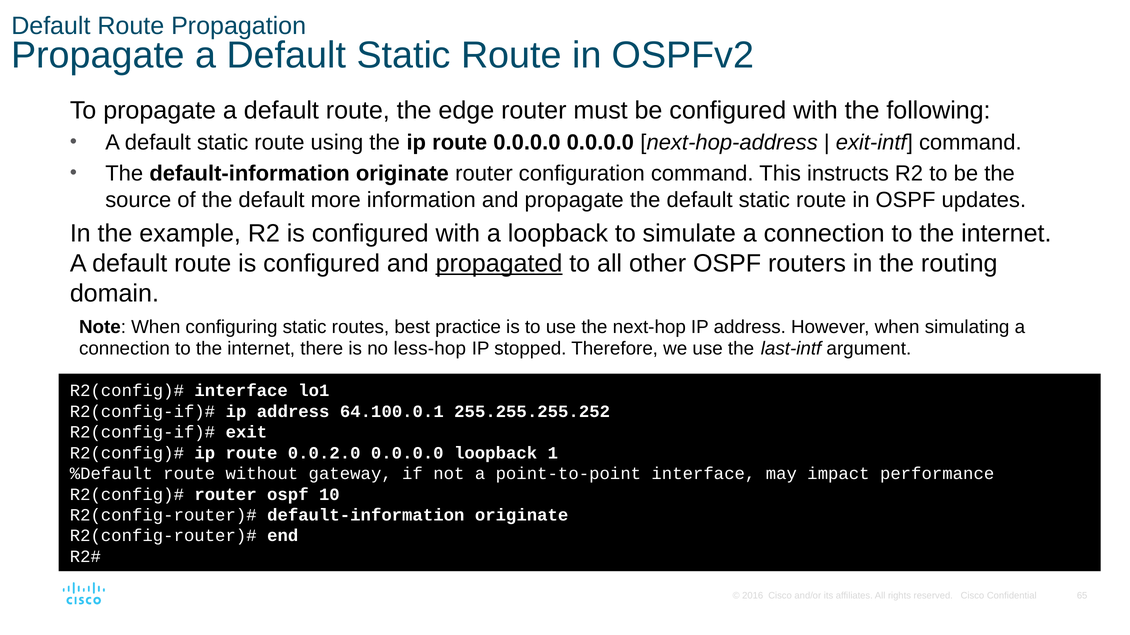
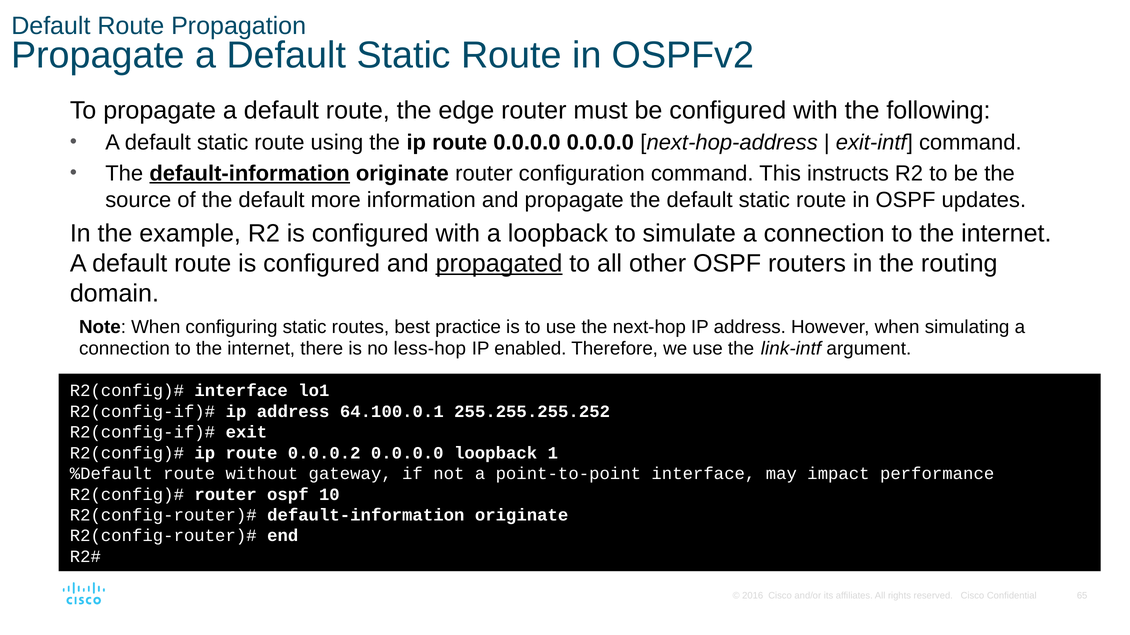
default-information underline: none -> present (250, 174)
stopped: stopped -> enabled (530, 349)
last-intf: last-intf -> link-intf (791, 349)
0.0.2.0: 0.0.2.0 -> 0.0.0.2 (324, 453)
